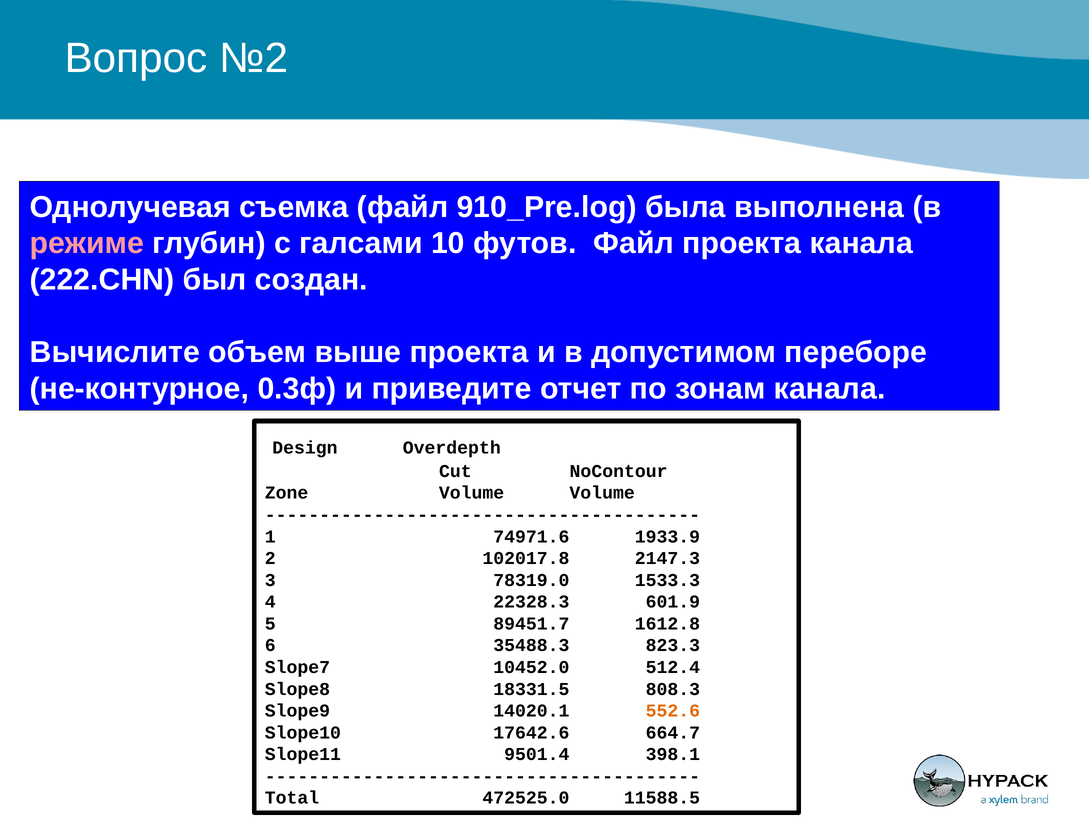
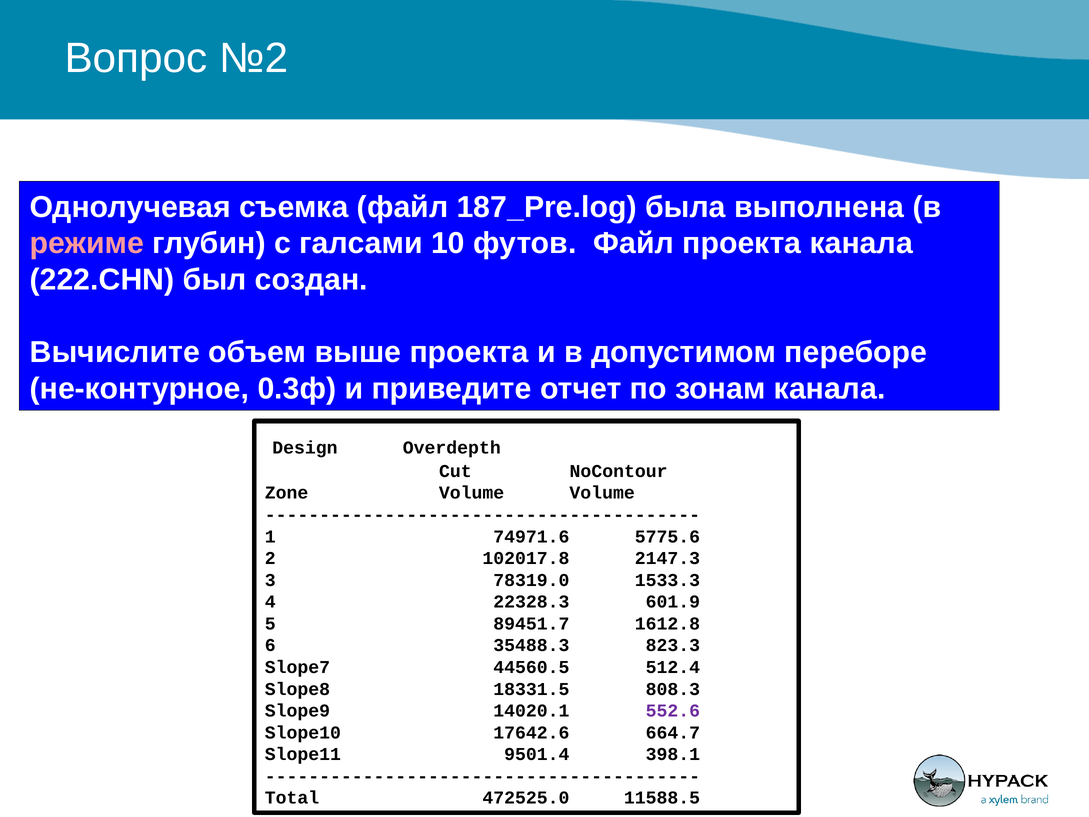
910_Pre.log: 910_Pre.log -> 187_Pre.log (547, 207)
1933.9: 1933.9 -> 5775.6 (667, 536)
10452.0: 10452.0 -> 44560.5 (531, 667)
552.6 colour: orange -> purple (673, 711)
